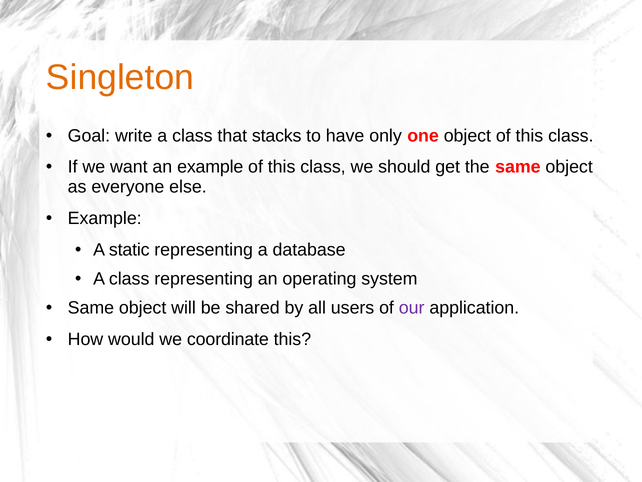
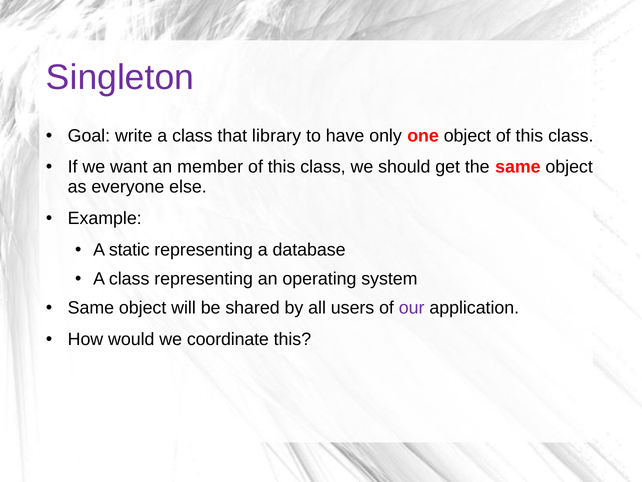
Singleton colour: orange -> purple (120, 78)
stacks: stacks -> library (277, 136)
an example: example -> member (210, 167)
